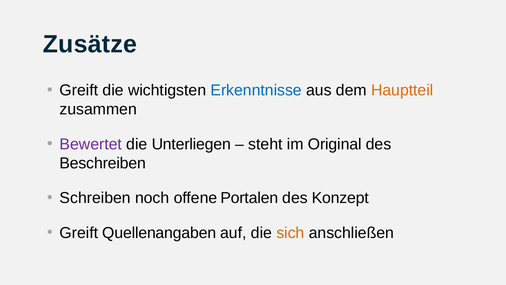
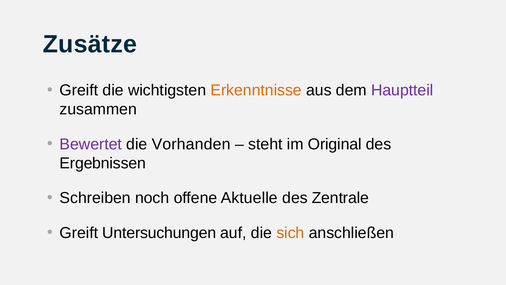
Erkenntnisse colour: blue -> orange (256, 90)
Hauptteil colour: orange -> purple (402, 90)
Unterliegen: Unterliegen -> Vorhanden (191, 144)
Beschreiben: Beschreiben -> Ergebnissen (103, 163)
Portalen: Portalen -> Aktuelle (249, 198)
Konzept: Konzept -> Zentrale (340, 198)
Quellenangaben: Quellenangaben -> Untersuchungen (159, 233)
